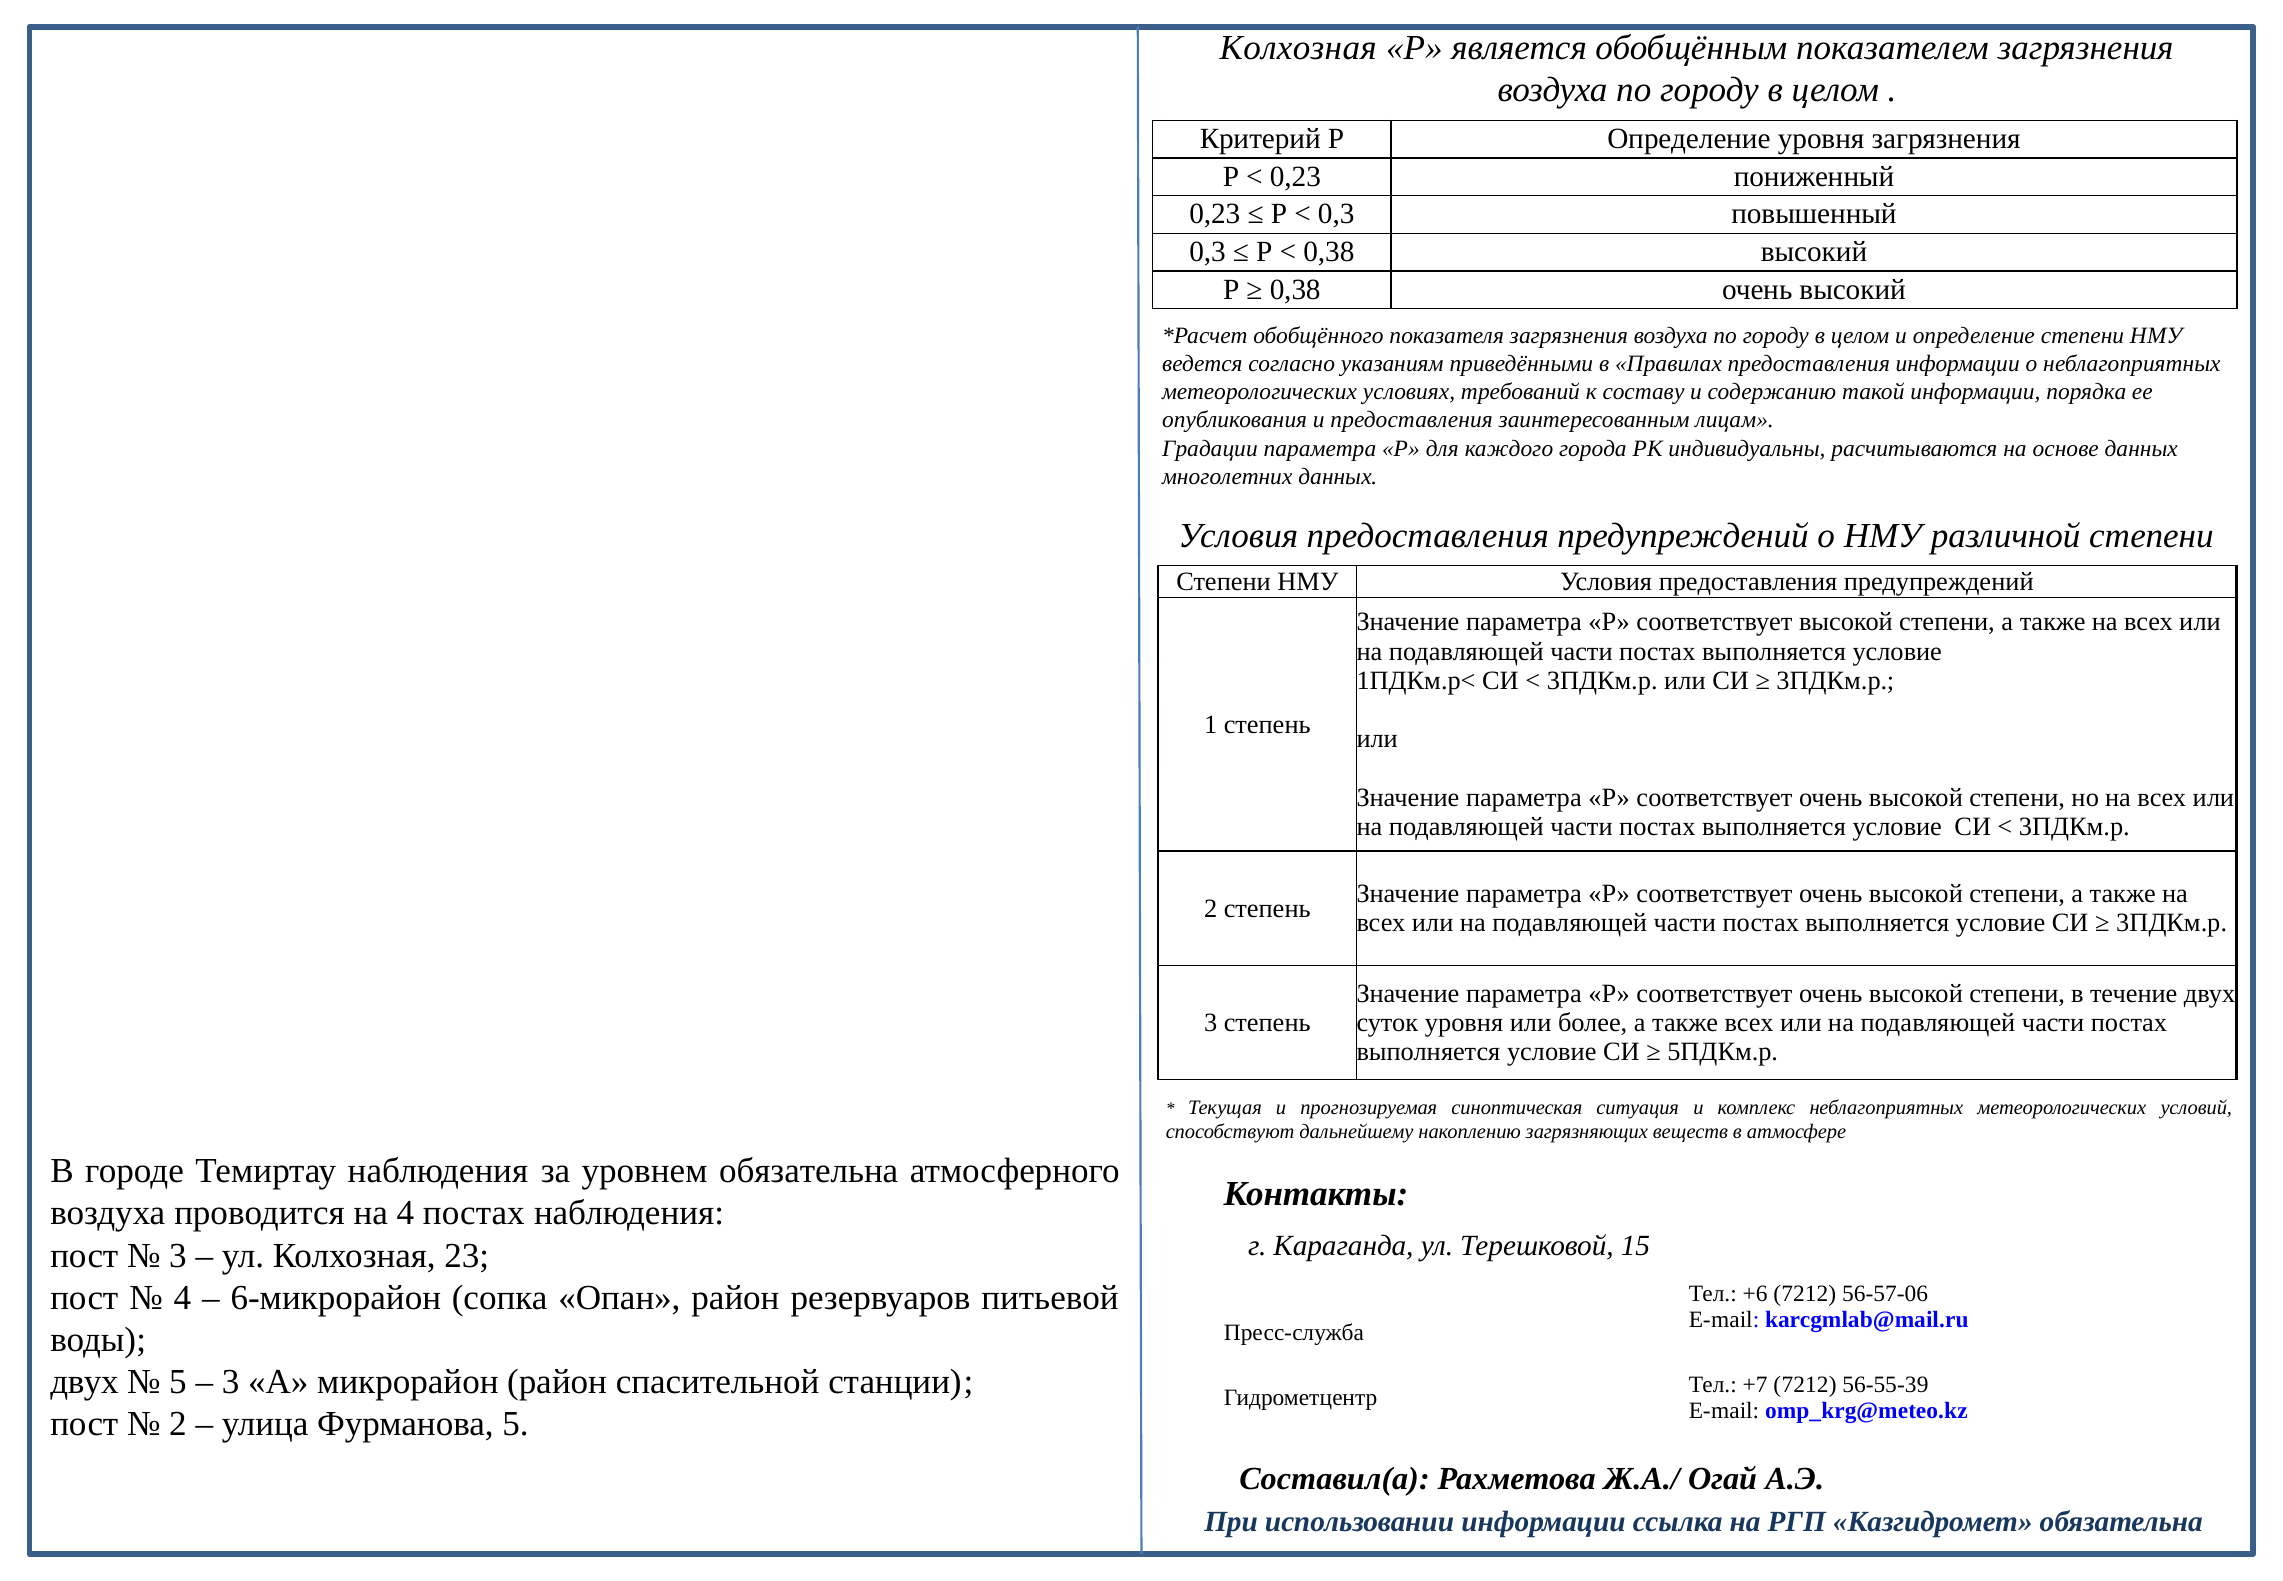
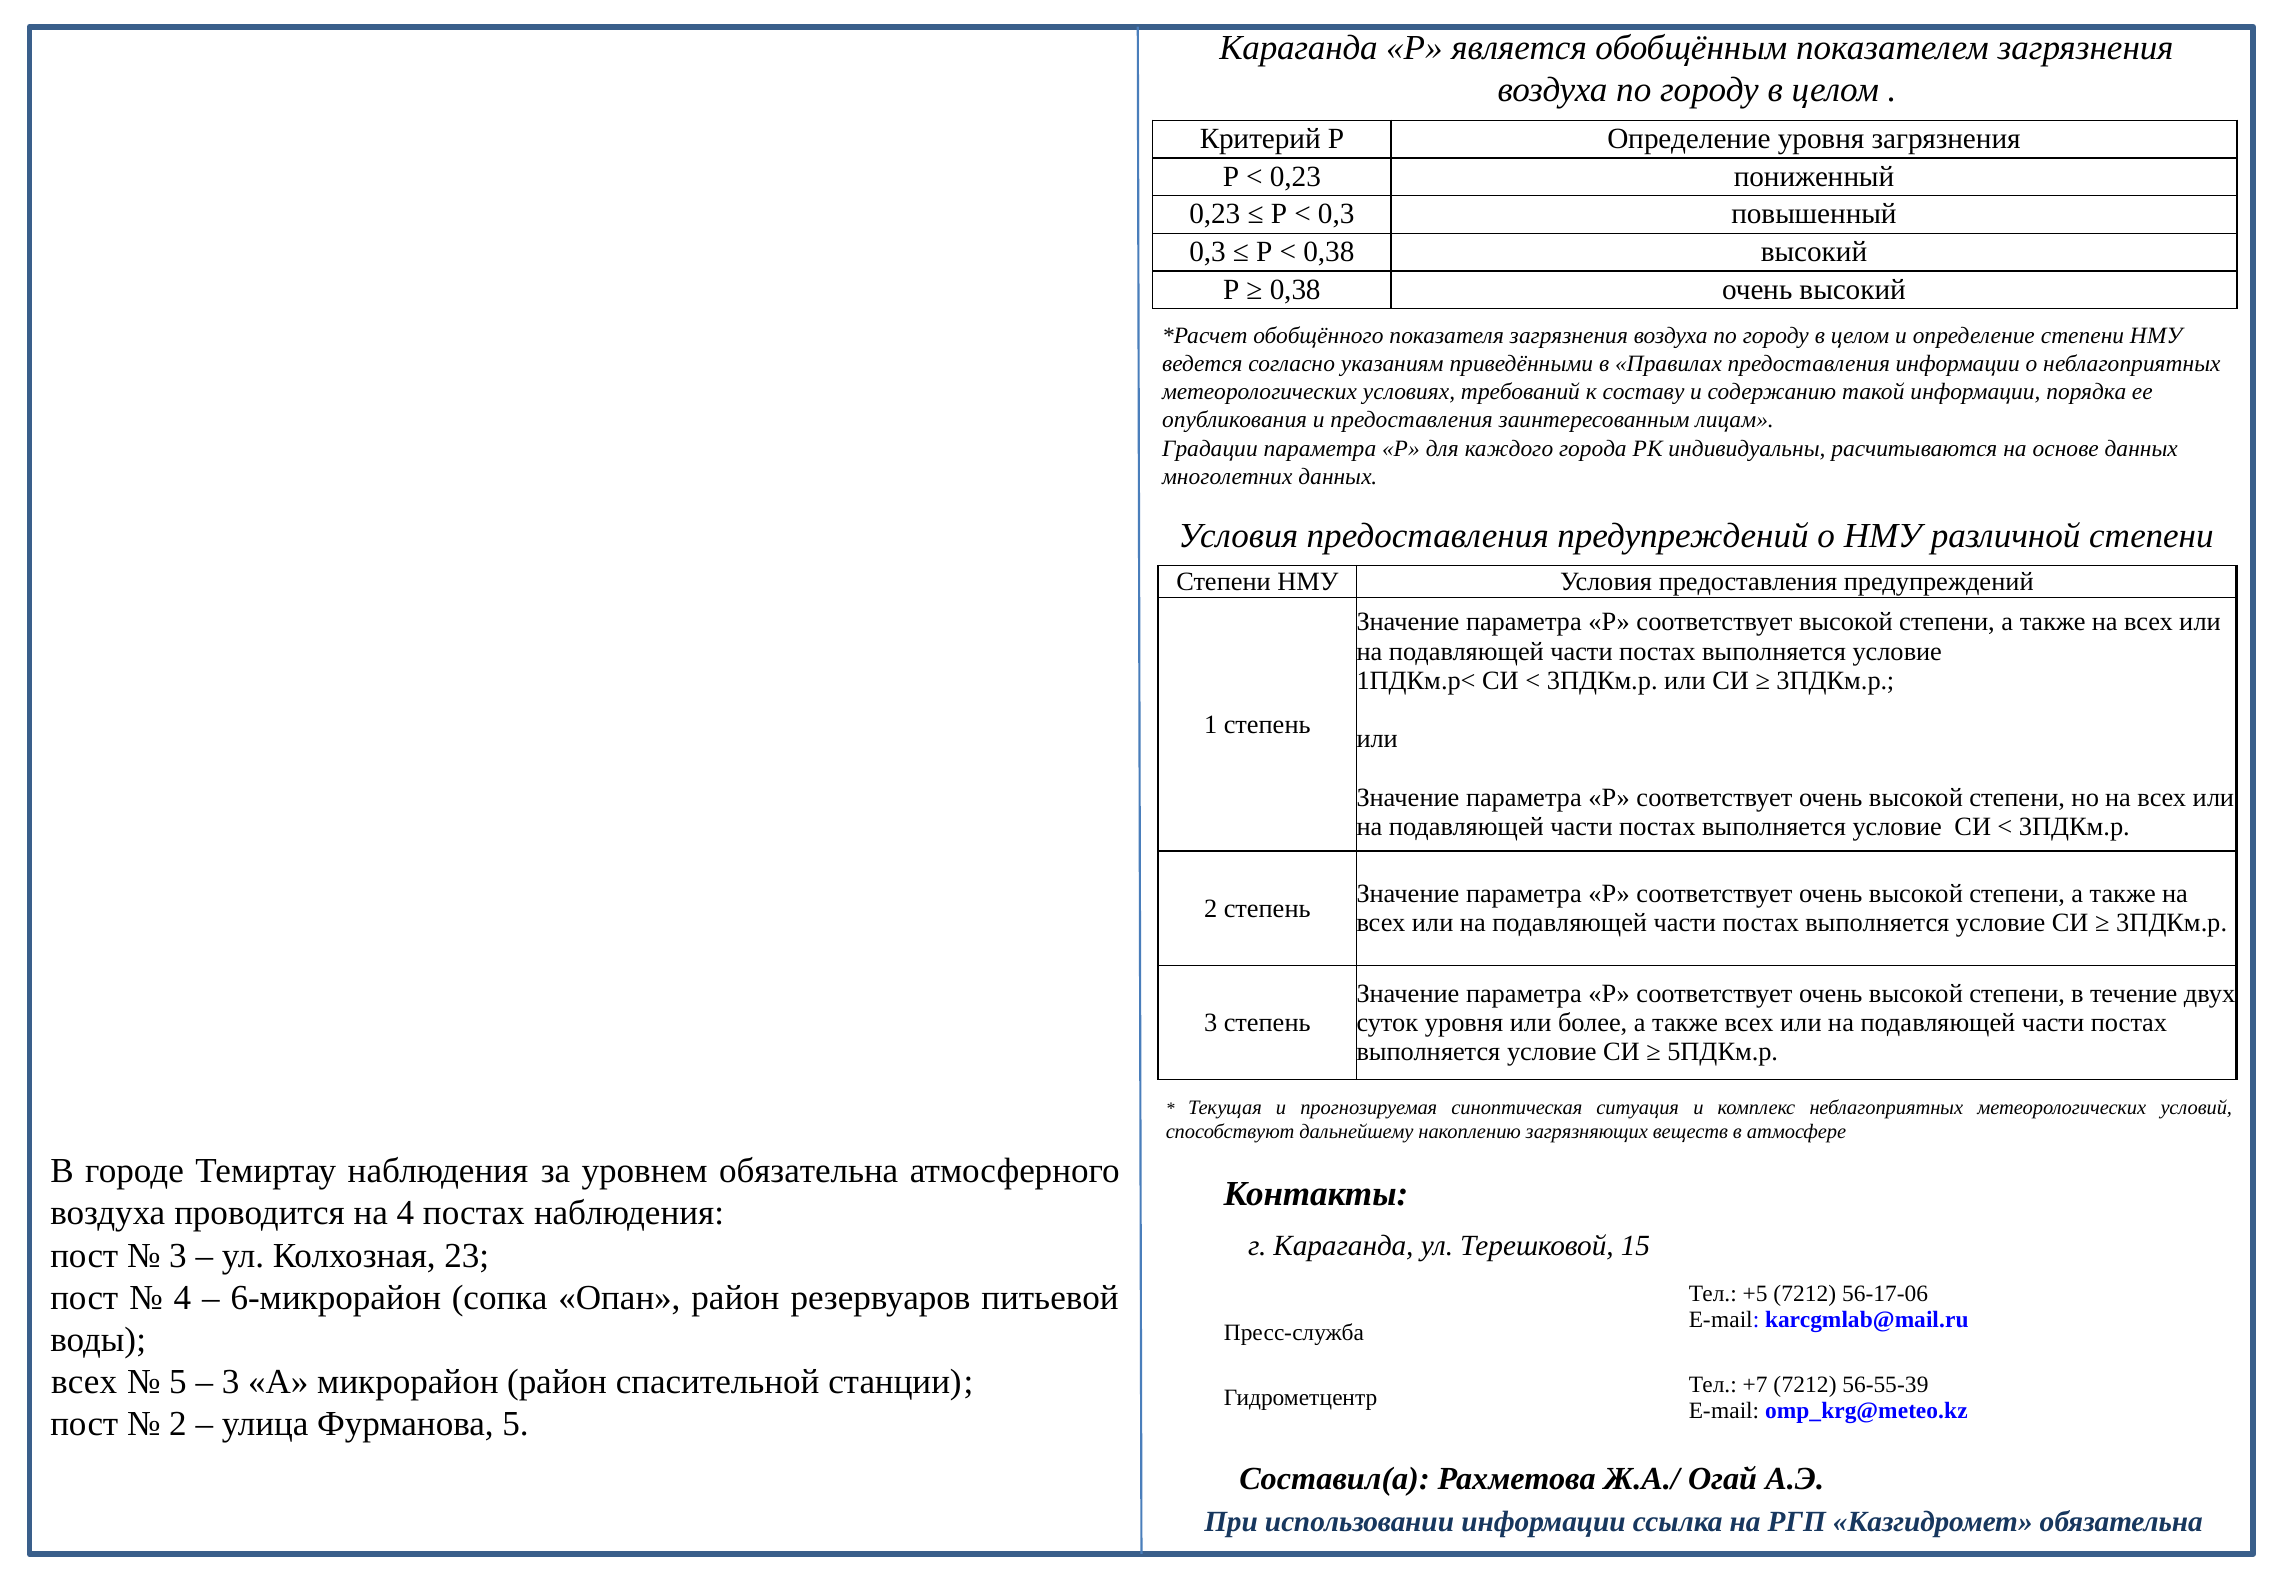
Колхозная: Колхозная -> Караганда (1298, 48)
+6: +6 -> +5 (1755, 1293)
56-57-06: 56-57-06 -> 56-17-06 (1885, 1293)
двух: двух -> всех (84, 1382)
